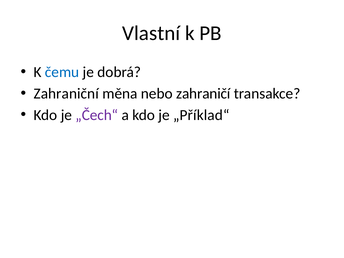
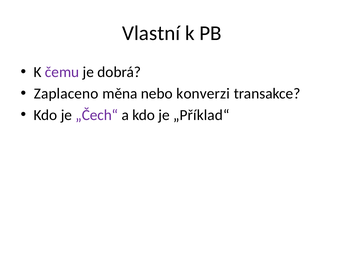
čemu colour: blue -> purple (62, 72)
Zahraniční: Zahraniční -> Zaplaceno (66, 94)
zahraničí: zahraničí -> konverzi (203, 94)
